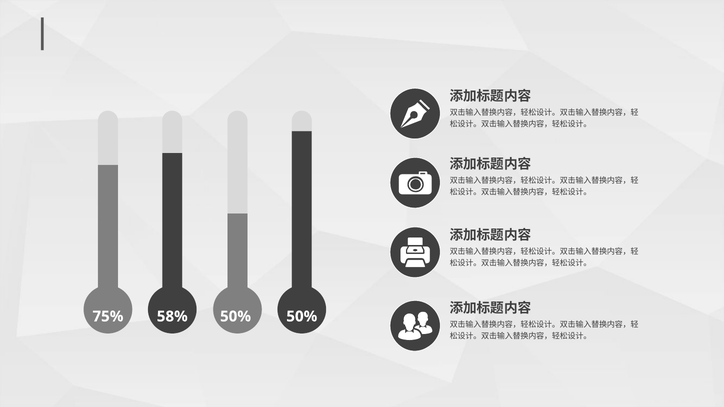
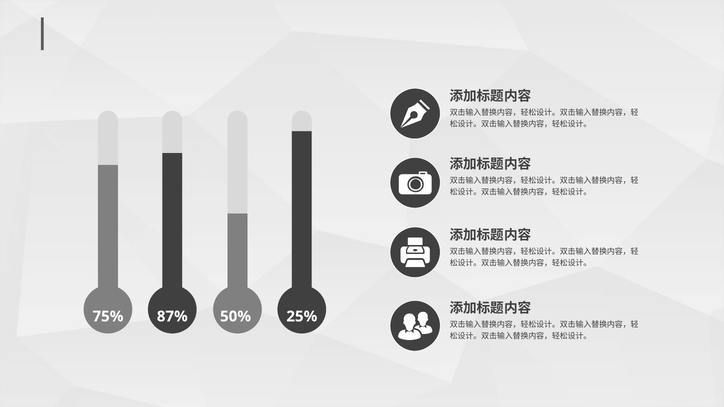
58%: 58% -> 87% (172, 317)
50% 50%: 50% -> 25% (302, 317)
